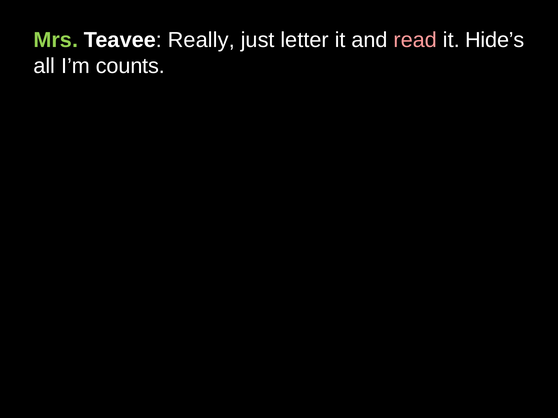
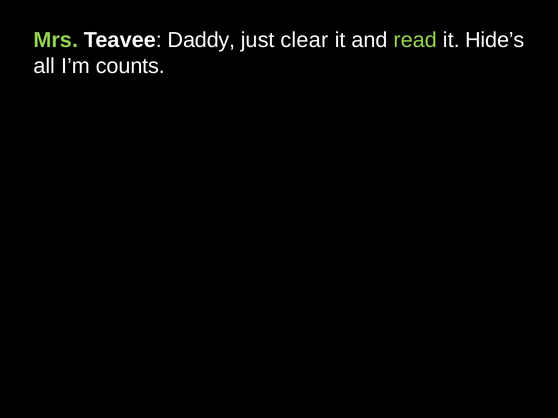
Really: Really -> Daddy (201, 40)
letter: letter -> clear (304, 40)
read colour: pink -> light green (415, 40)
